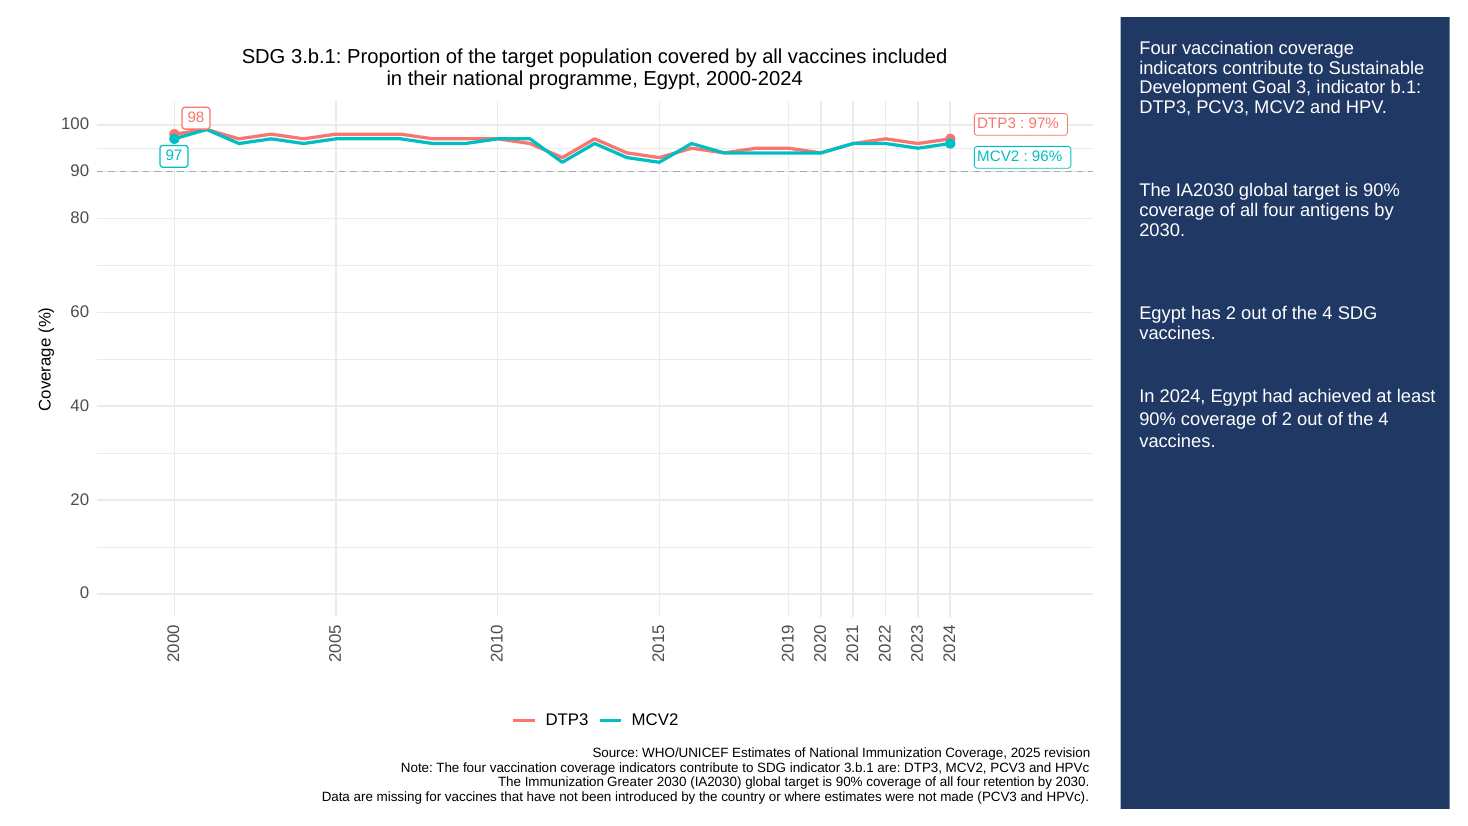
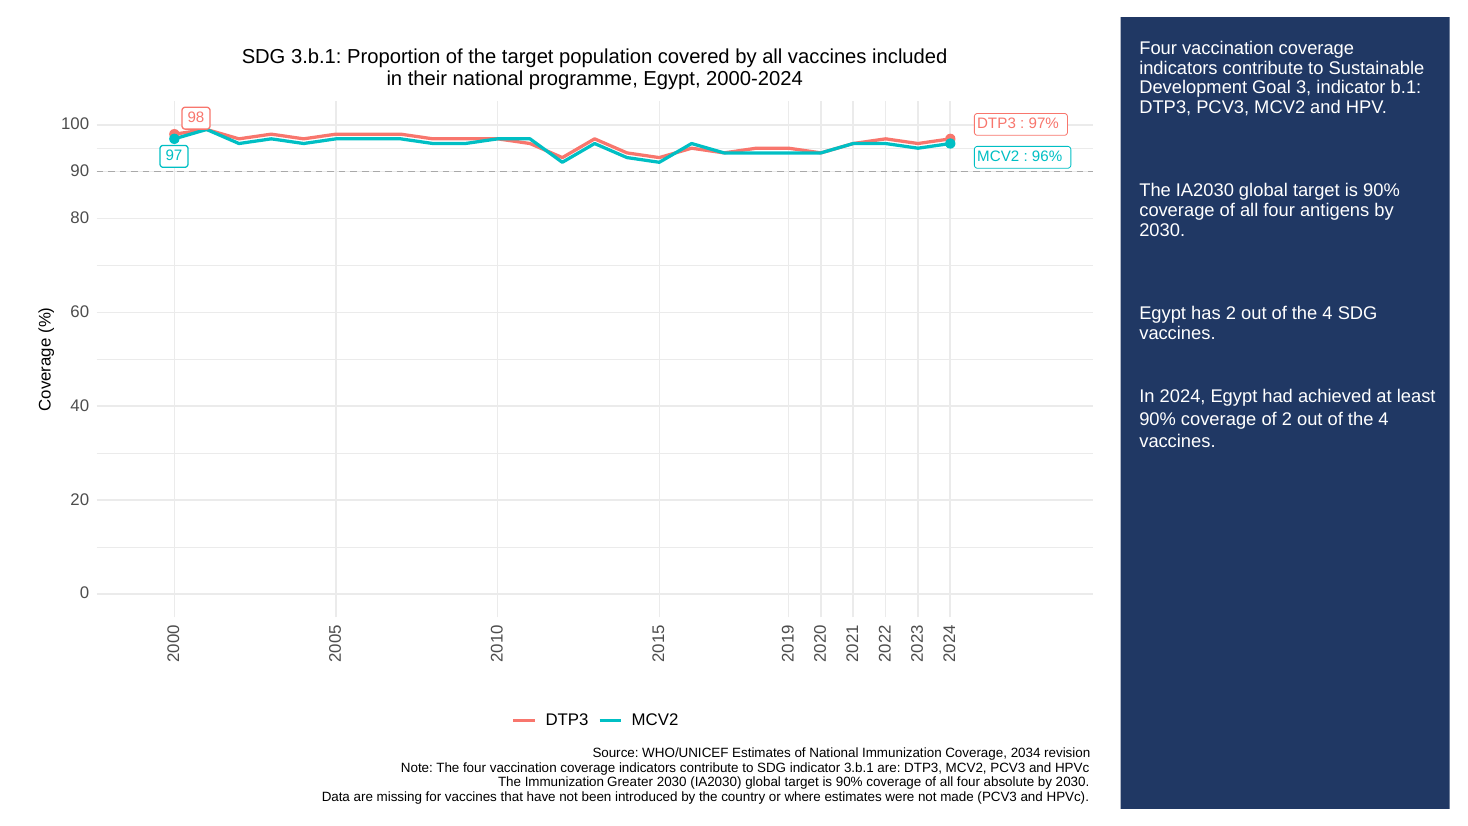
2025: 2025 -> 2034 (1026, 753)
retention: retention -> absolute (1009, 782)
